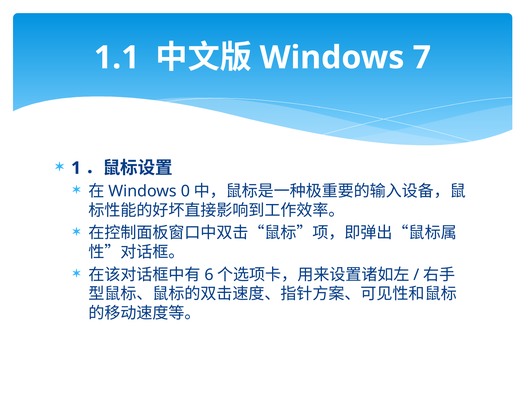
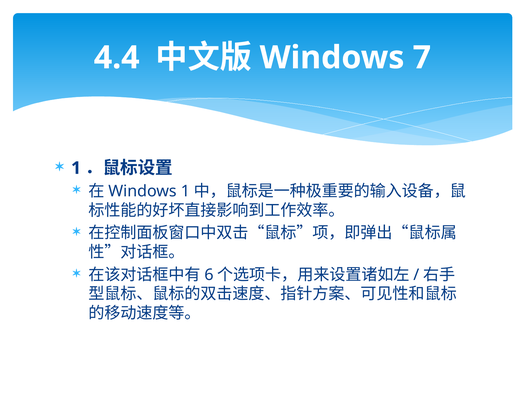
1.1: 1.1 -> 4.4 (117, 58)
0: 0 -> 1 (185, 191)
